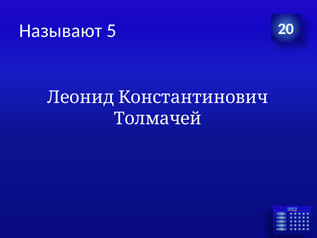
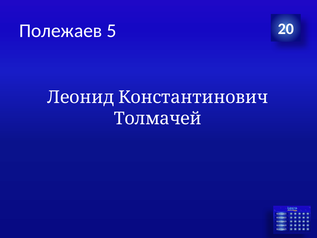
Называют: Называют -> Полежаев (61, 31)
